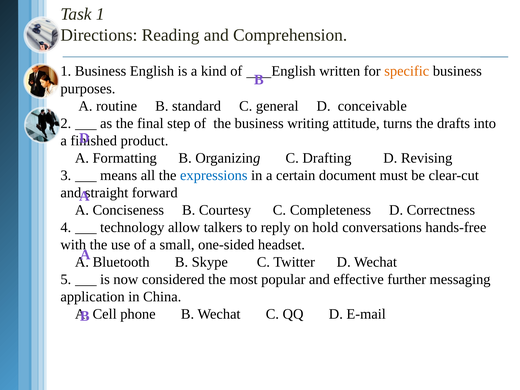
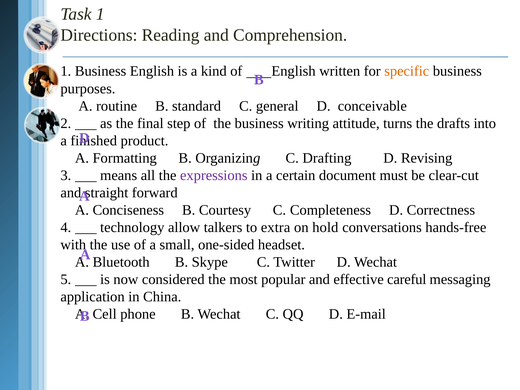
expressions colour: blue -> purple (214, 175)
reply: reply -> extra (276, 227)
further: further -> careful (407, 279)
